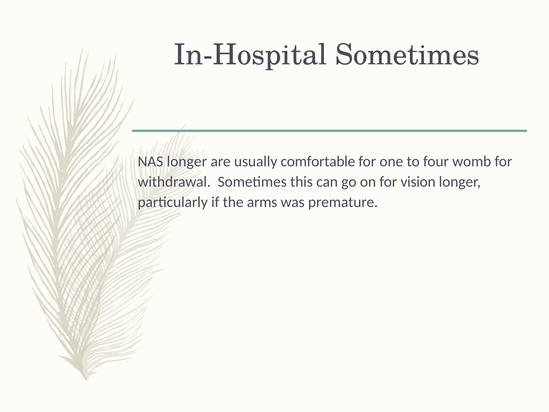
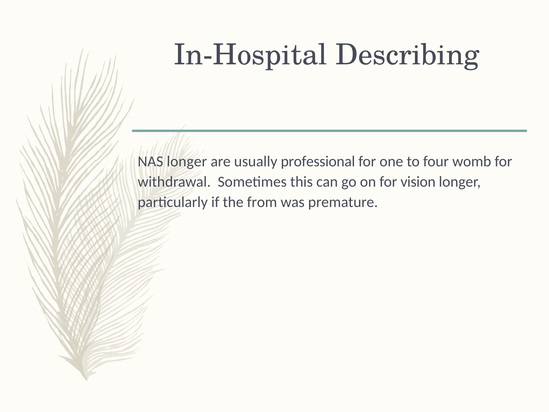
In-Hospital Sometimes: Sometimes -> Describing (407, 55)
comfortable: comfortable -> professional (318, 161)
arms: arms -> from (262, 202)
